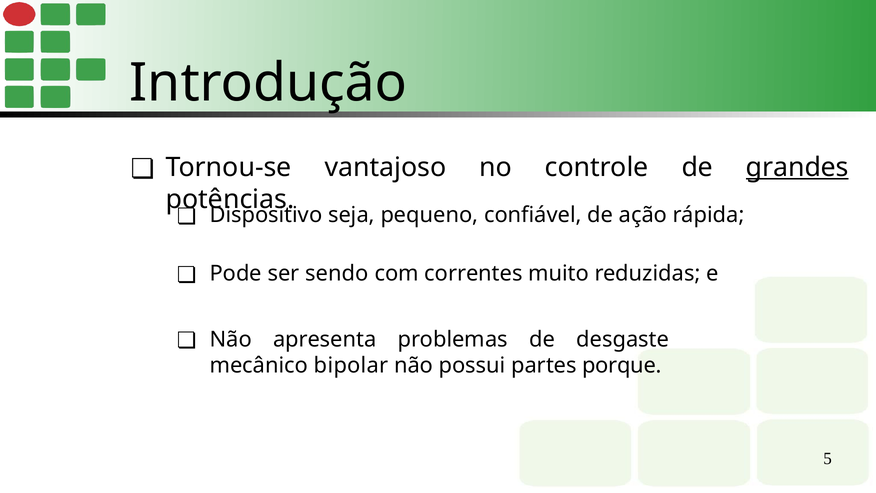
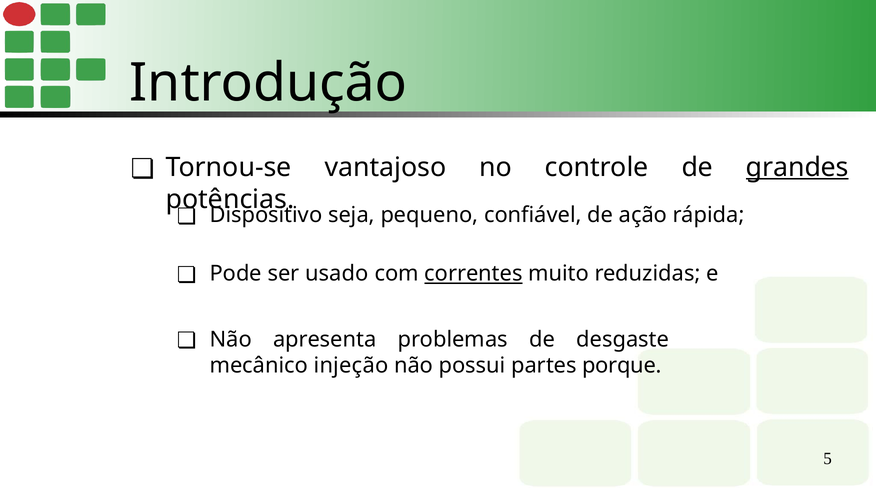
sendo: sendo -> usado (337, 274)
correntes underline: none -> present (473, 274)
bipolar: bipolar -> injeção (351, 366)
